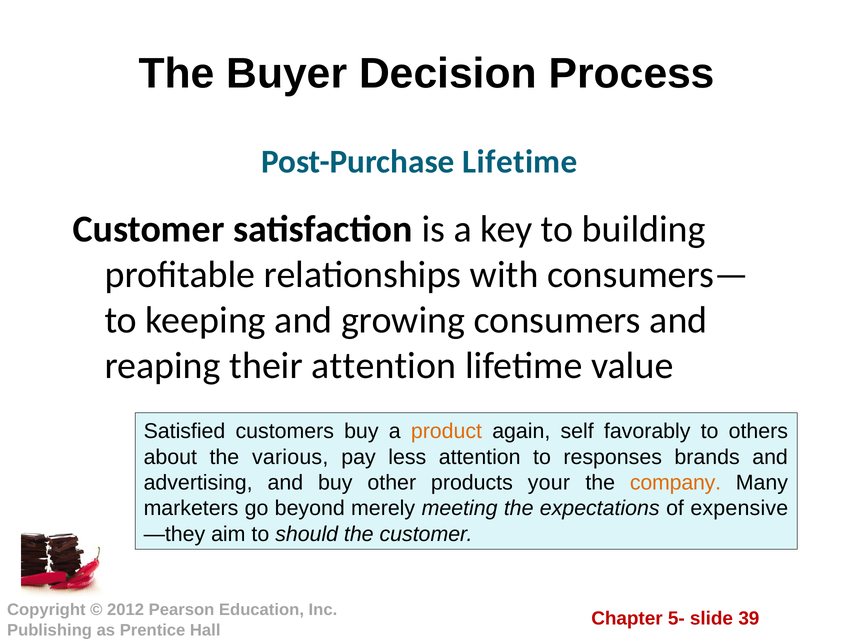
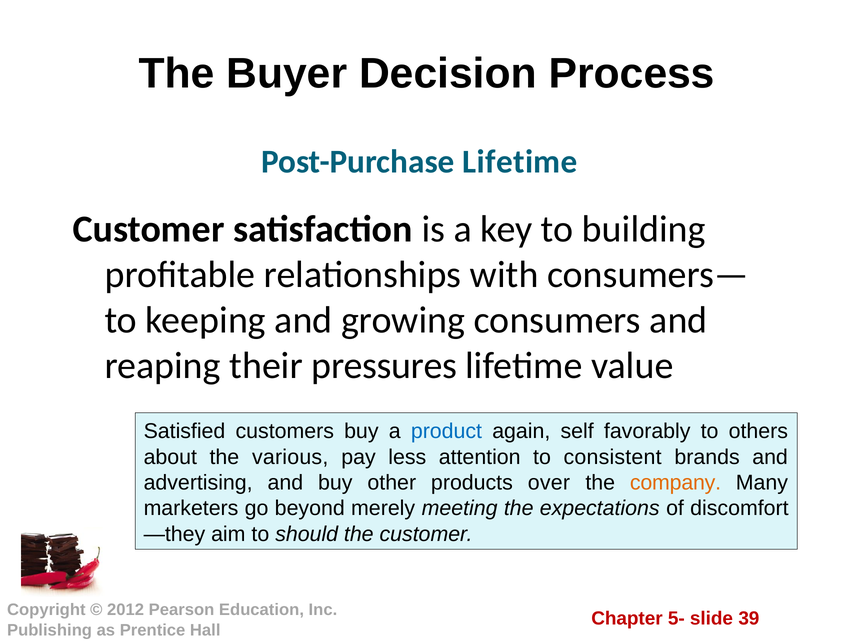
their attention: attention -> pressures (384, 366)
product colour: orange -> blue (446, 431)
responses: responses -> consistent (613, 457)
your: your -> over (549, 482)
expensive: expensive -> discomfort (739, 508)
